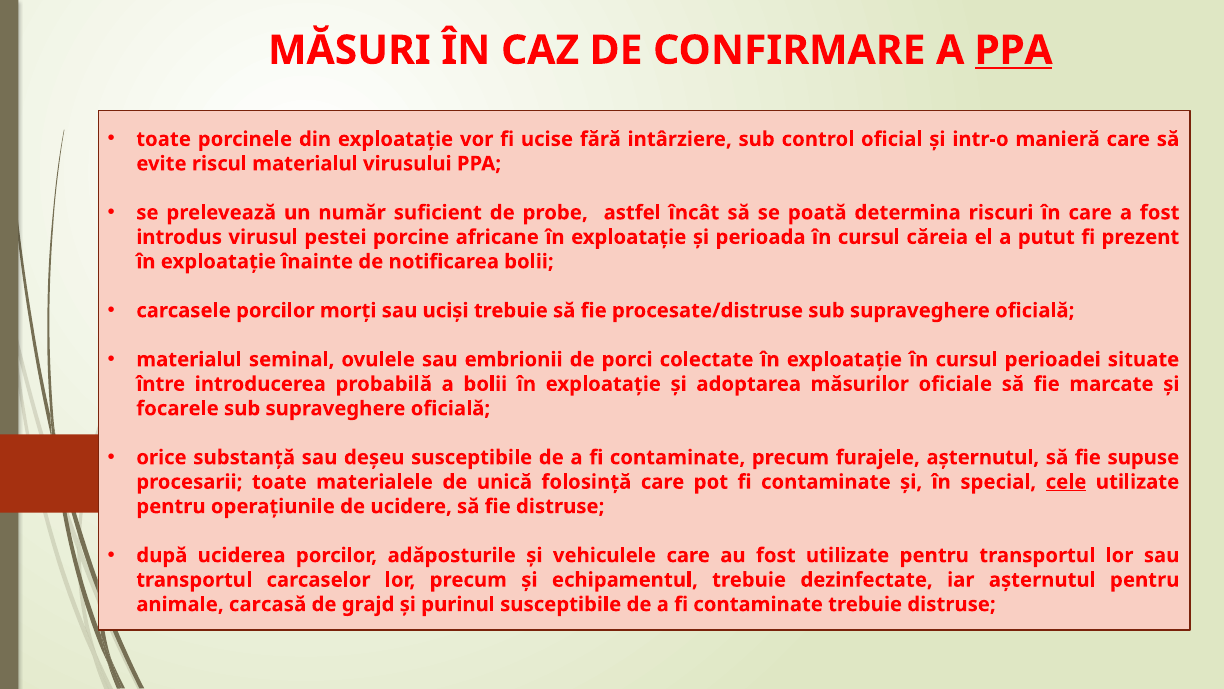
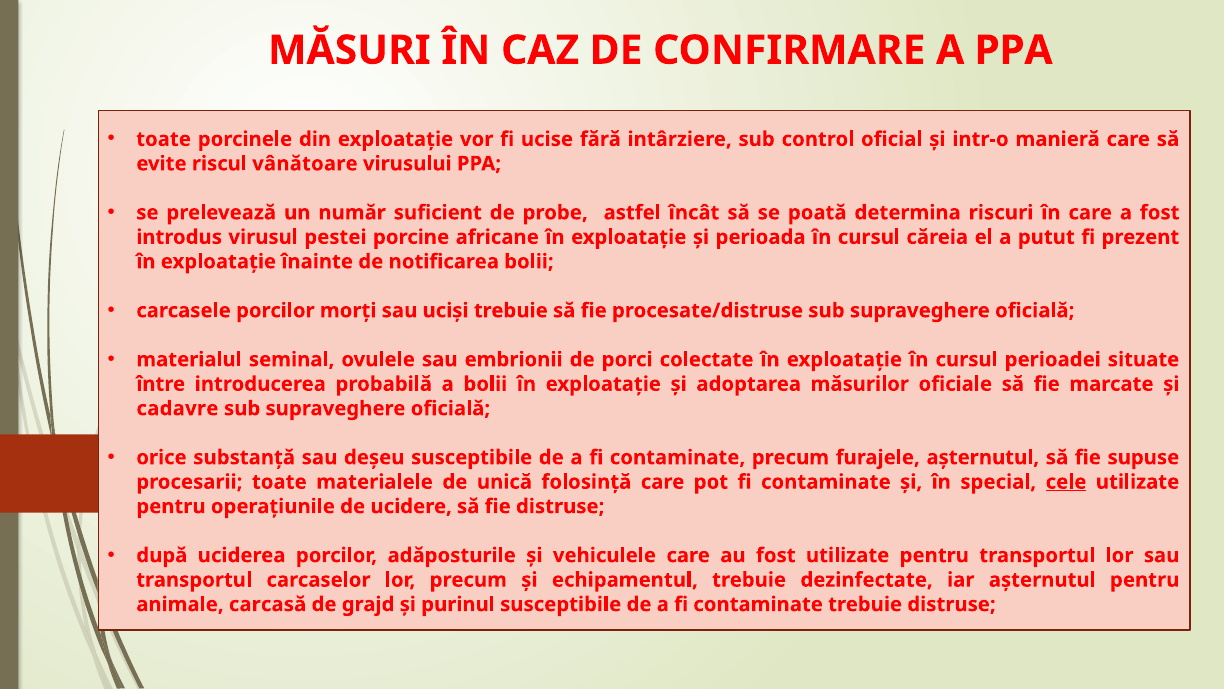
PPA underline: present -> none (1014, 50)
riscul materialul: materialul -> vânătoare (305, 164)
focarele: focarele -> cadavre (177, 408)
